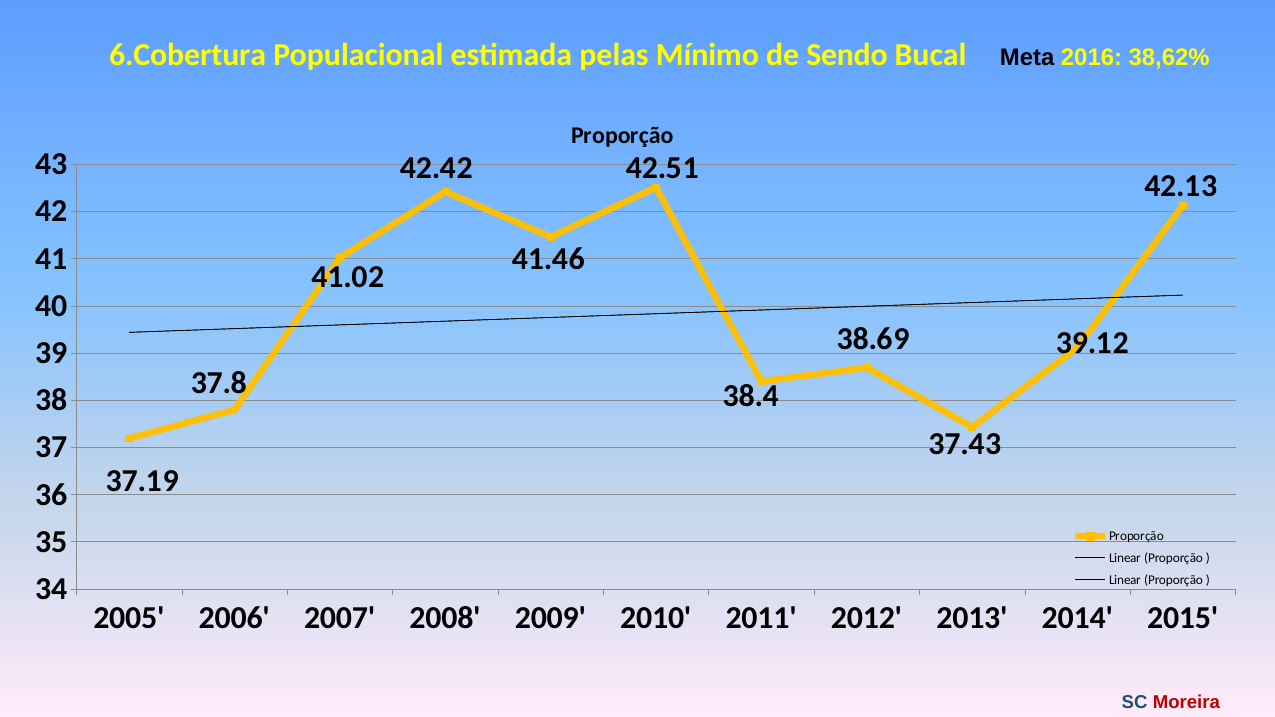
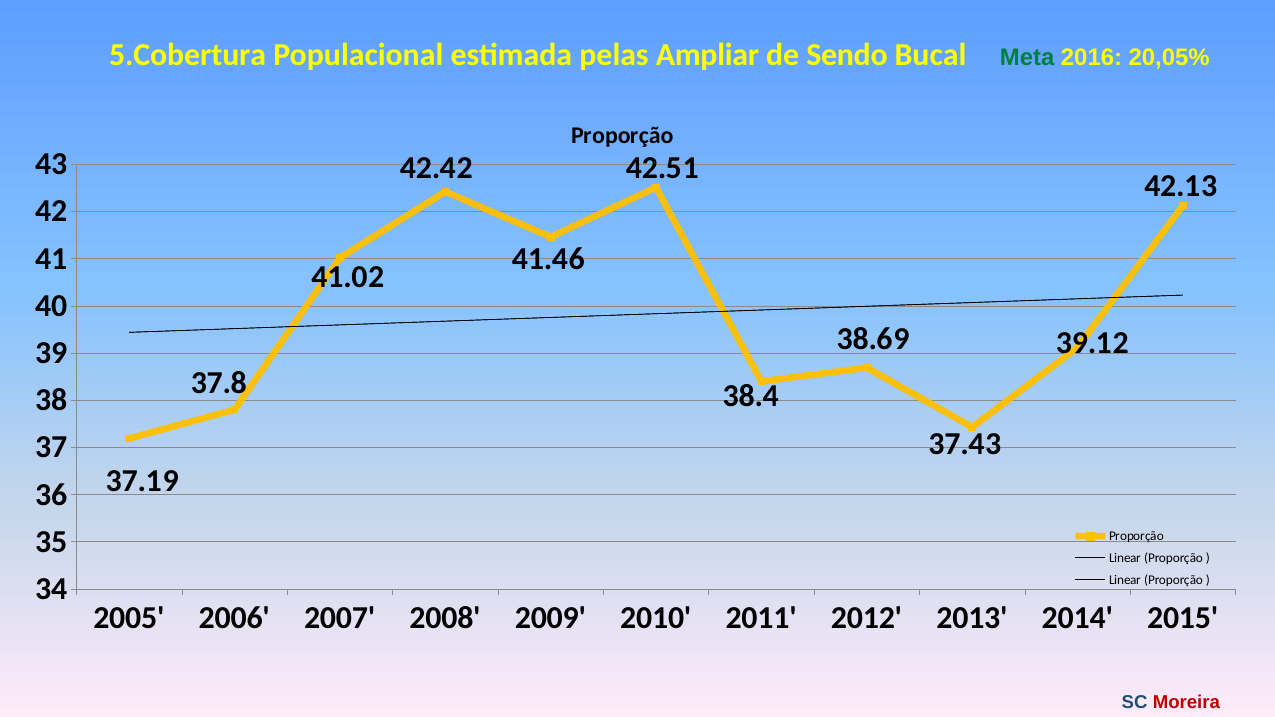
6.Cobertura: 6.Cobertura -> 5.Cobertura (188, 55)
Mínimo: Mínimo -> Ampliar (707, 55)
Meta colour: black -> green (1027, 57)
38,62%: 38,62% -> 20,05% (1169, 57)
